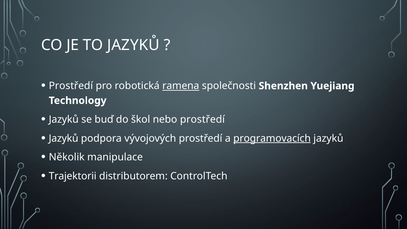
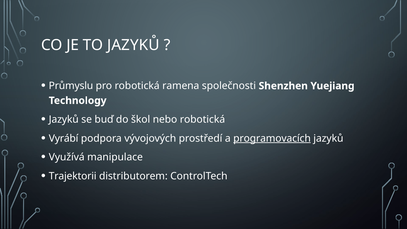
Prostředí: Prostředí -> Průmyslu (71, 86)
ramena underline: present -> none (181, 86)
nebo prostředí: prostředí -> robotická (202, 119)
Jazyků: Jazyků -> Vyrábí (64, 138)
Několik: Několik -> Využívá (67, 157)
